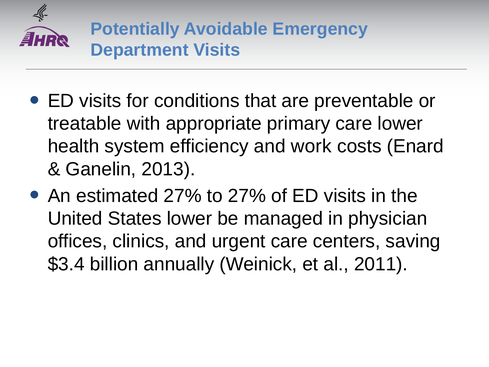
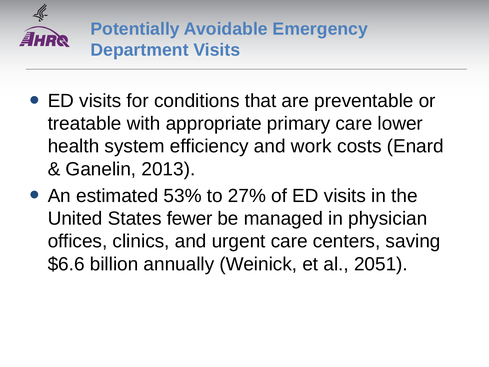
estimated 27%: 27% -> 53% (183, 196)
States lower: lower -> fewer (190, 218)
$3.4: $3.4 -> $6.6 (66, 264)
2011: 2011 -> 2051 (381, 264)
